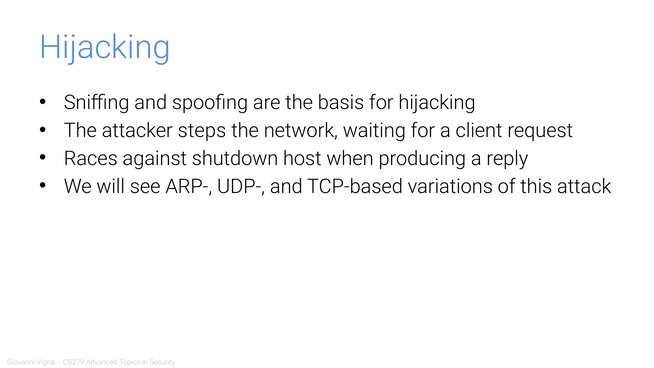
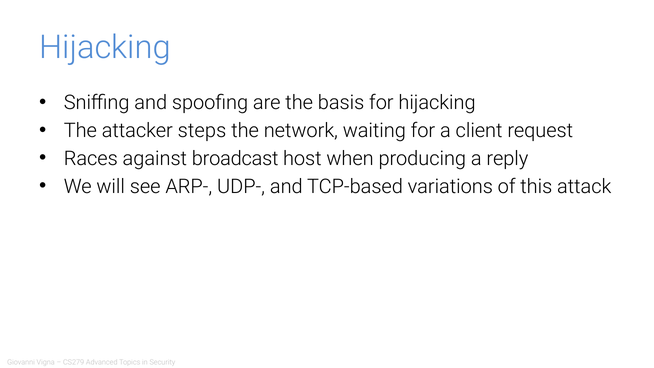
shutdown: shutdown -> broadcast (235, 158)
